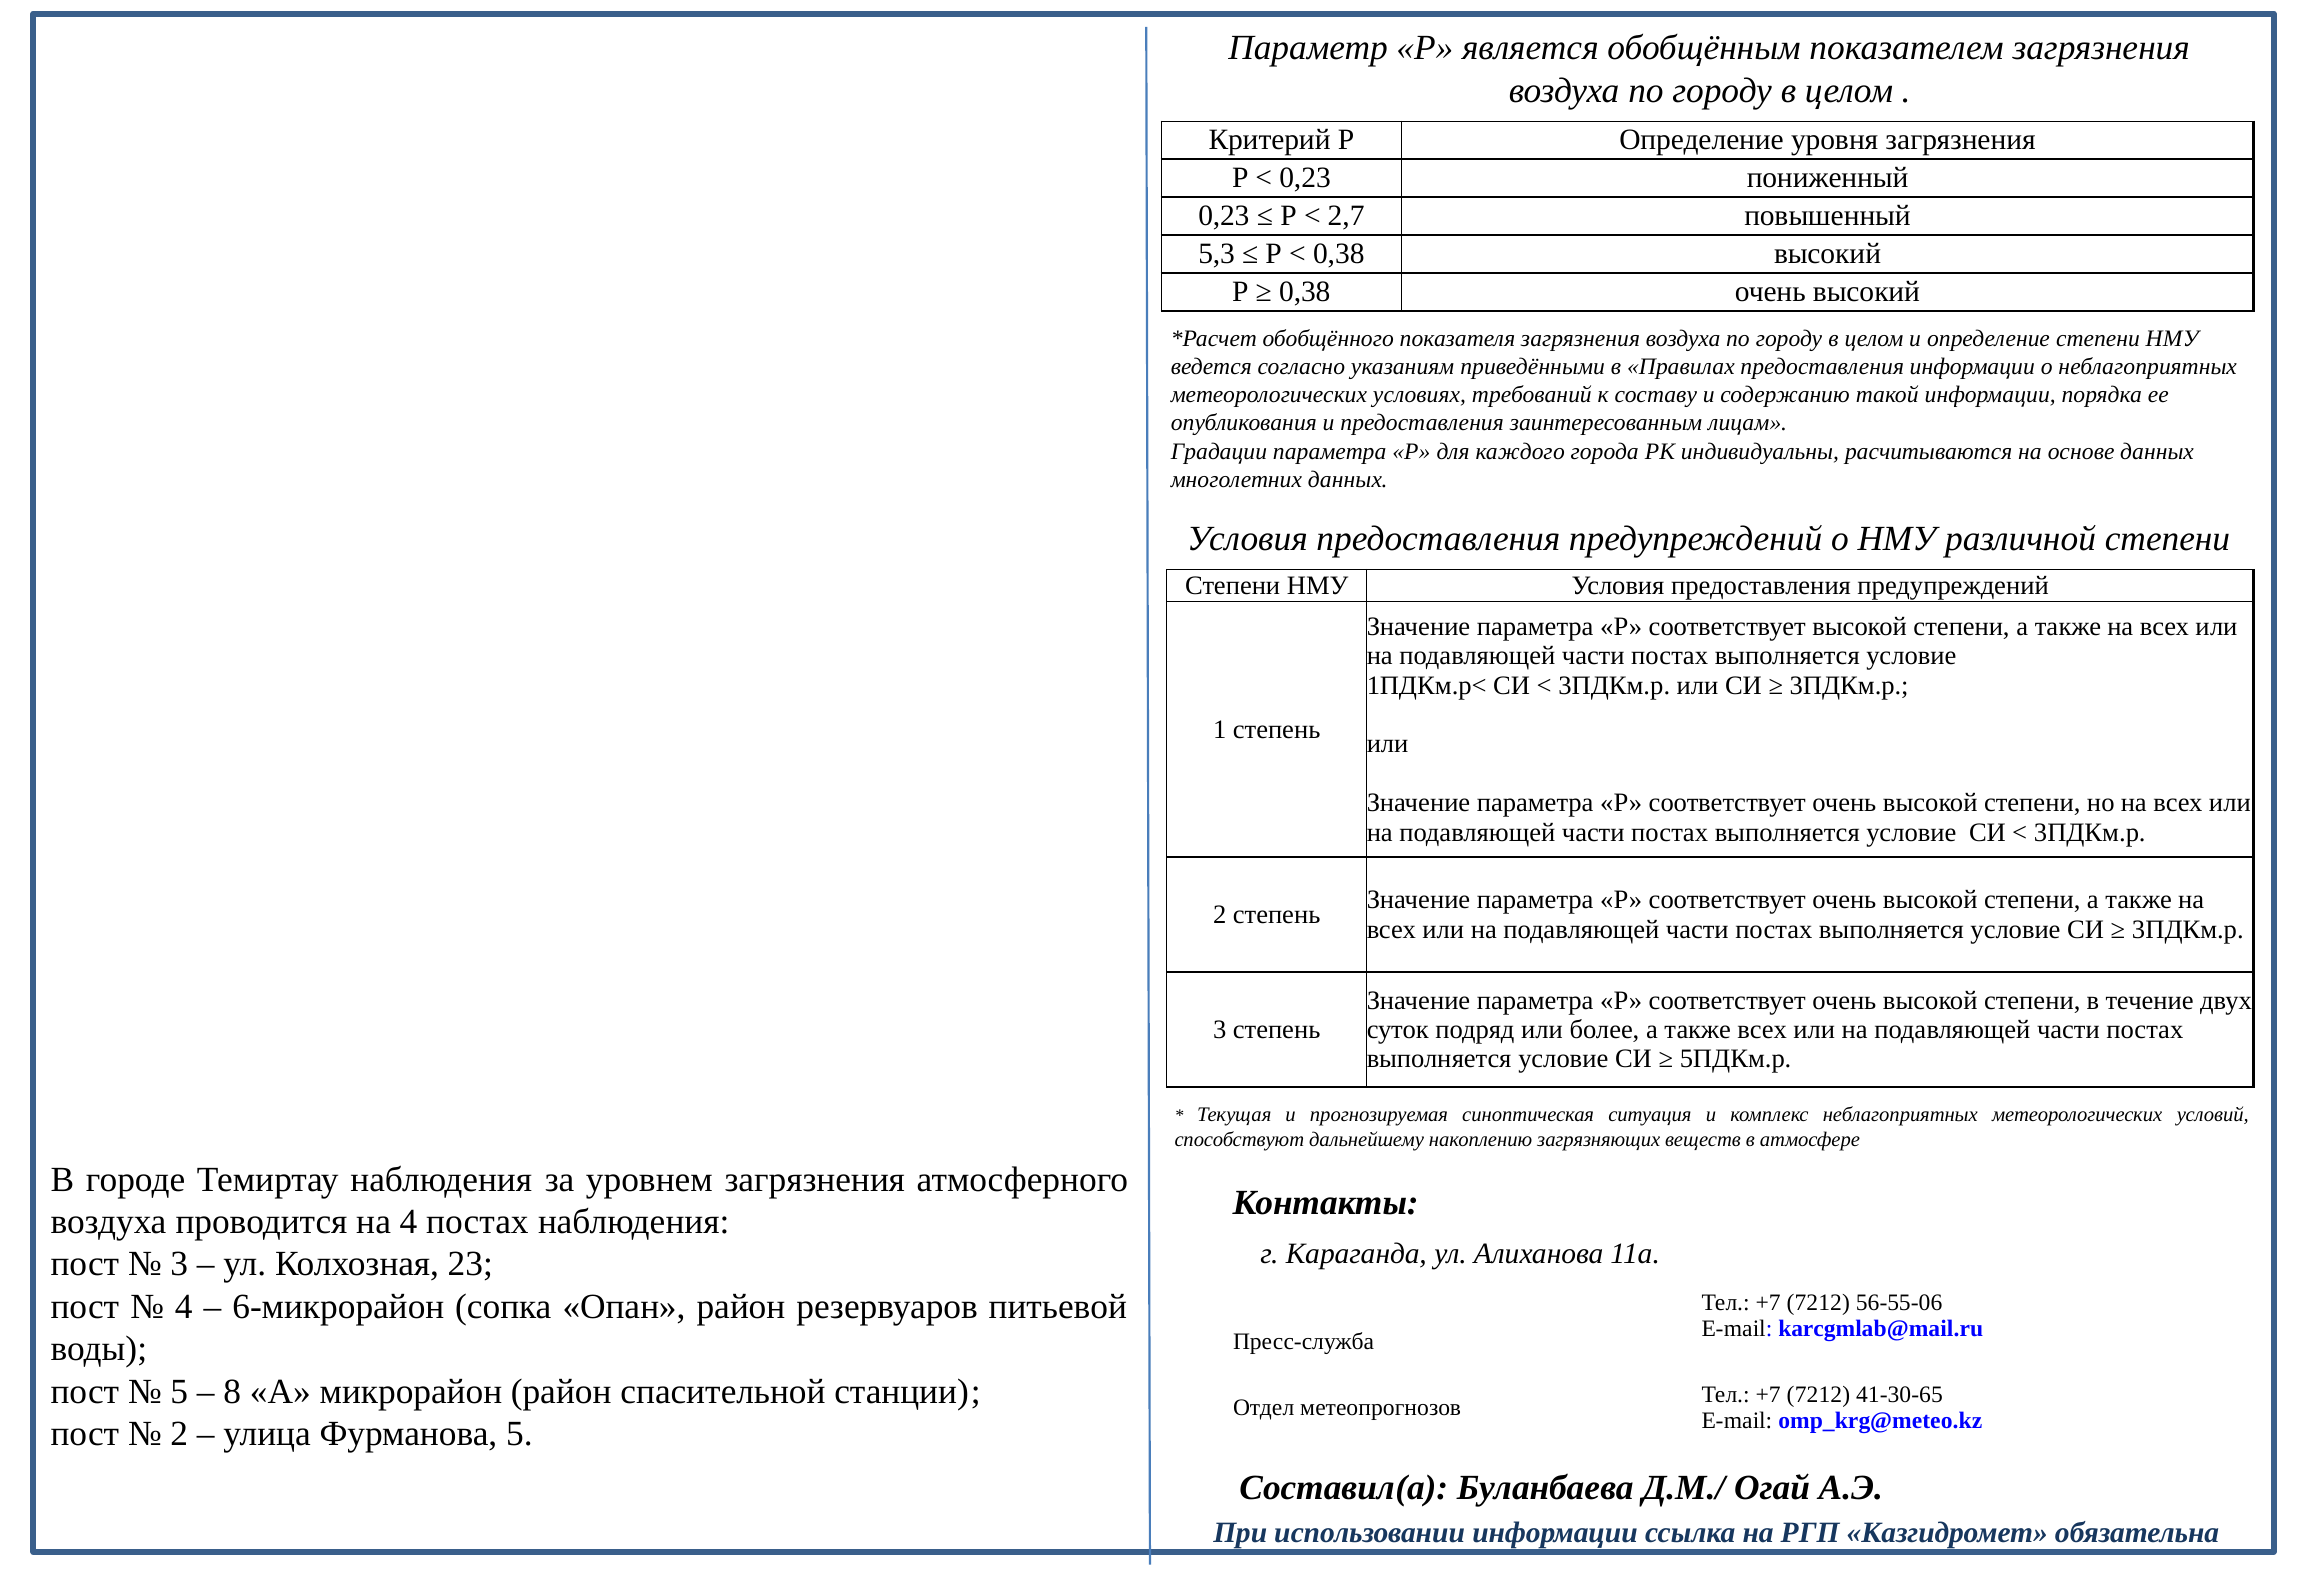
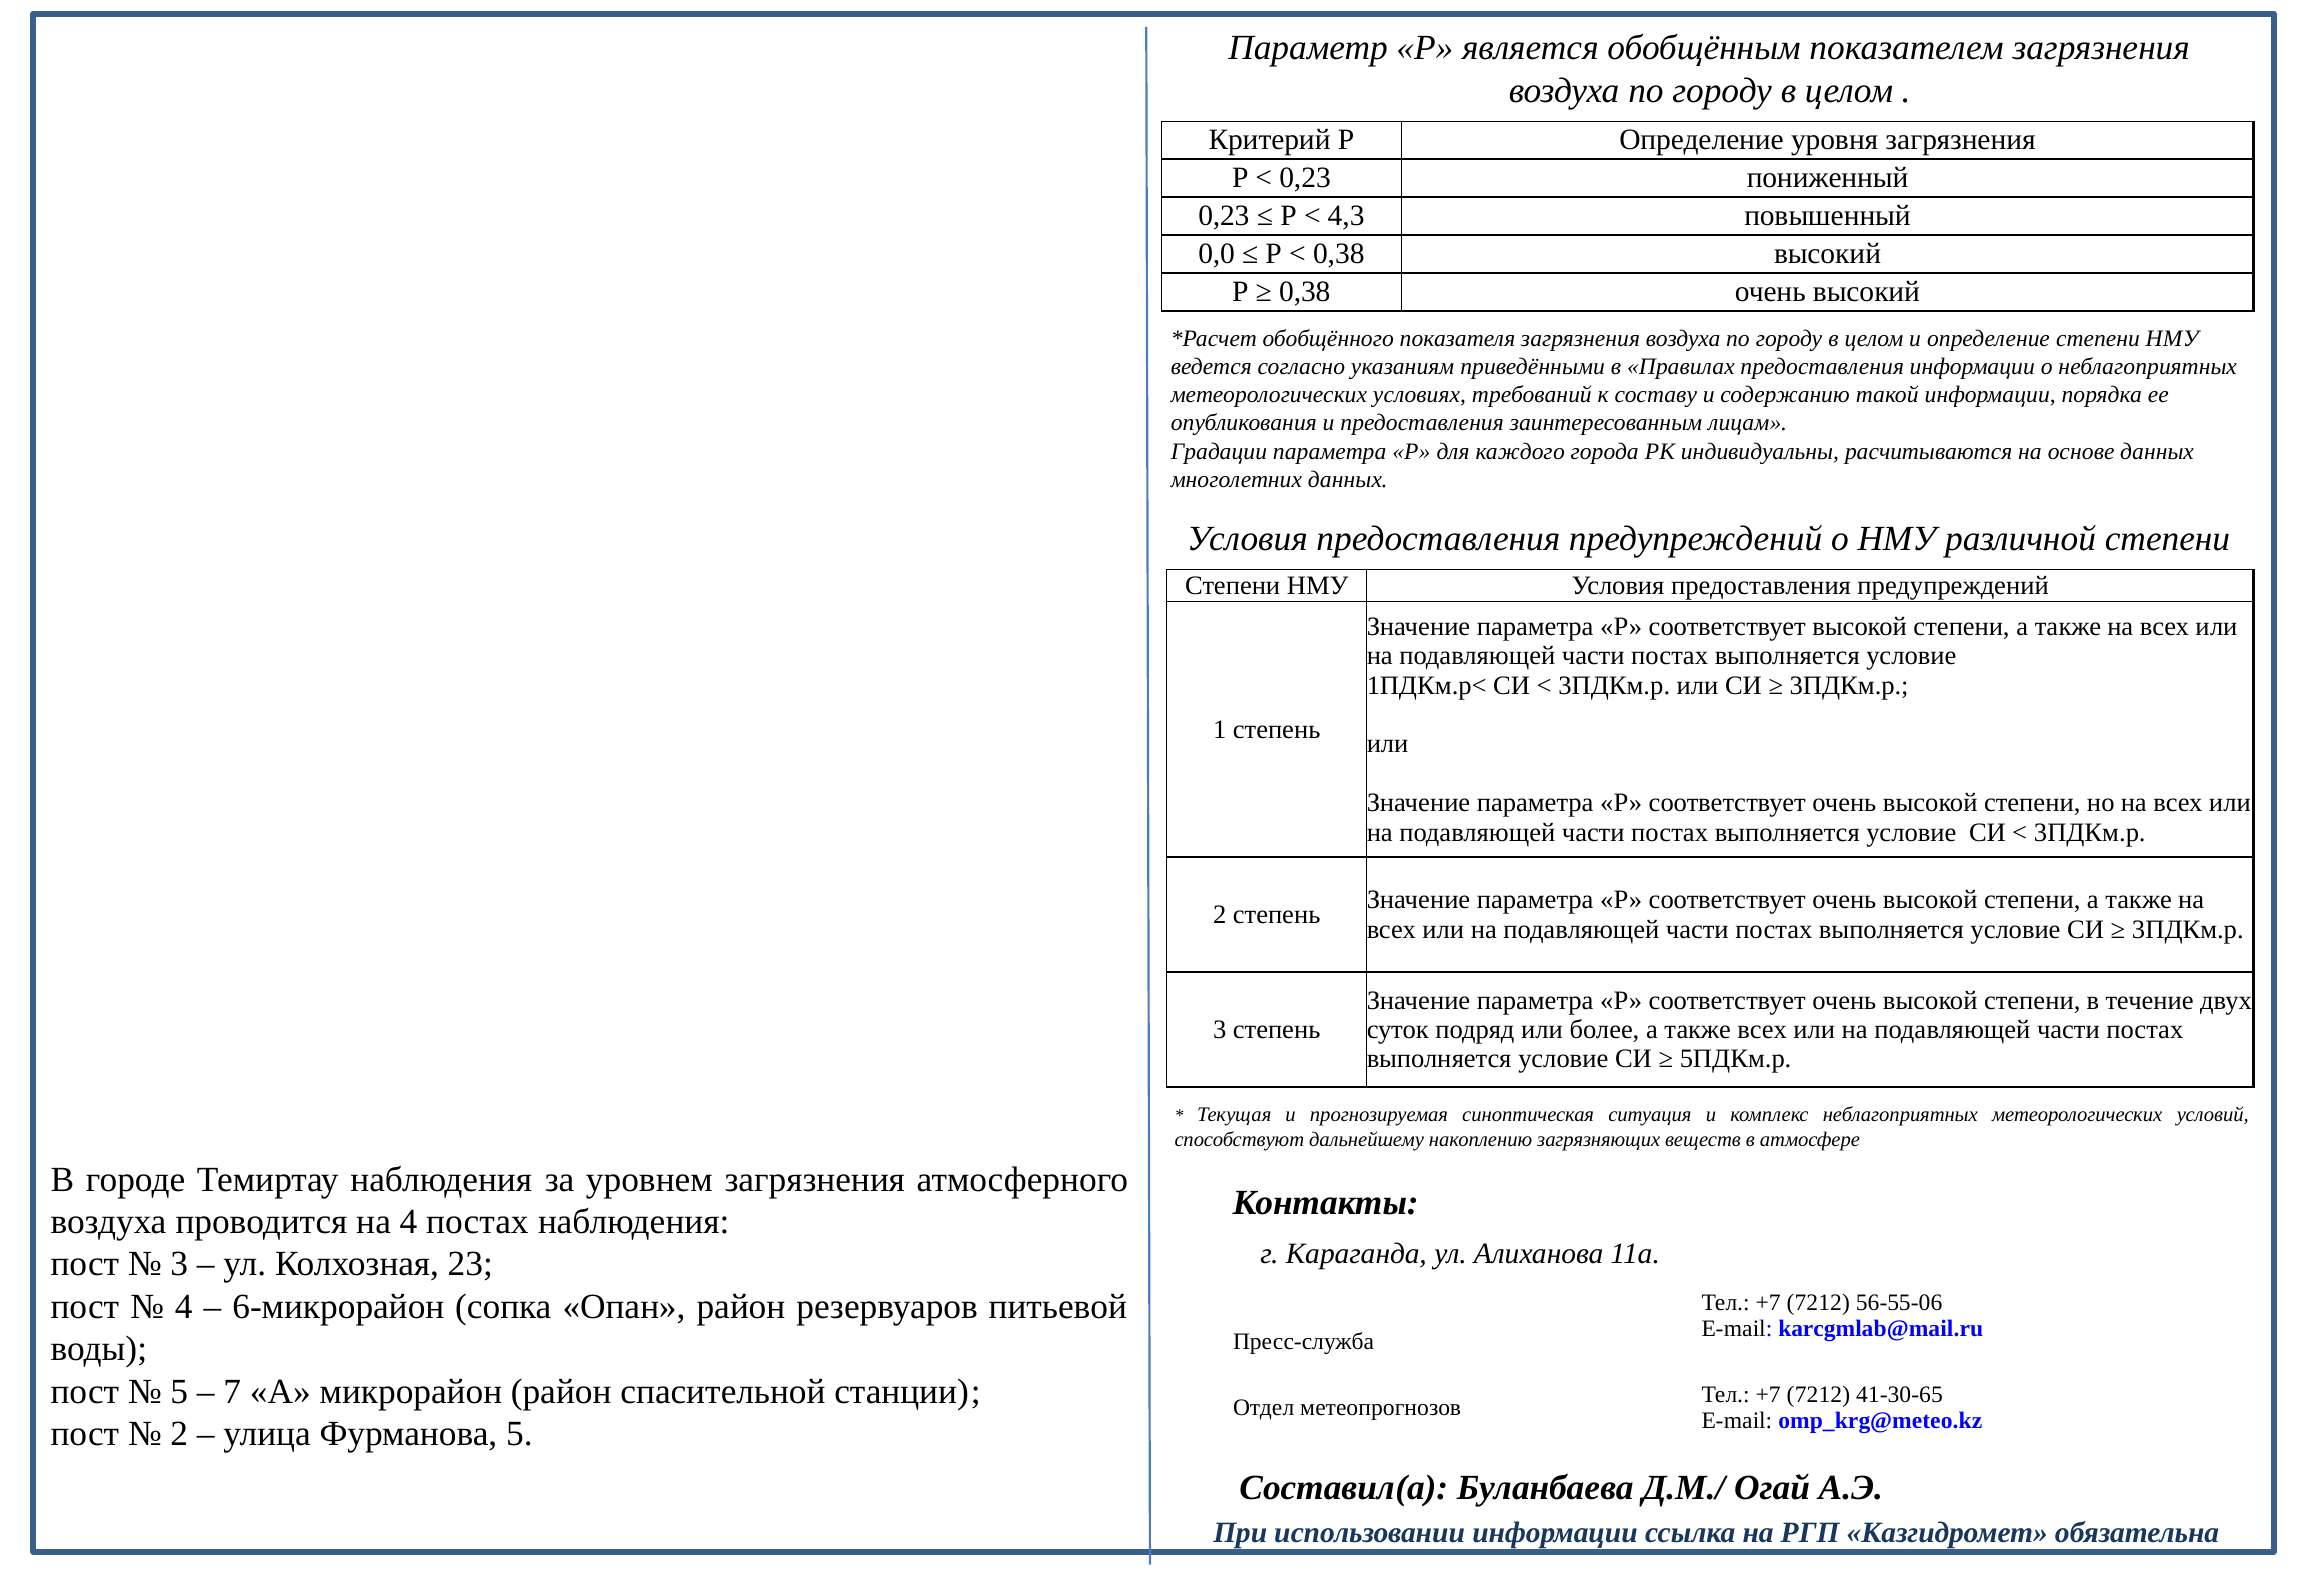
2,7: 2,7 -> 4,3 (1346, 216)
5,3: 5,3 -> 0,0 (1217, 254)
8: 8 -> 7 (232, 1392)
